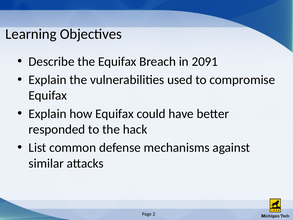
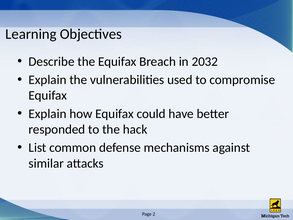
2091: 2091 -> 2032 (205, 61)
